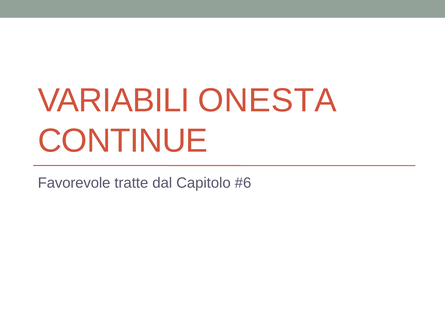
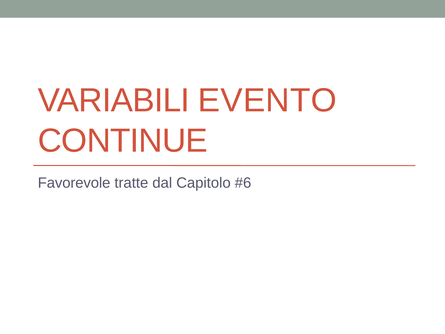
ONESTA: ONESTA -> EVENTO (267, 101)
